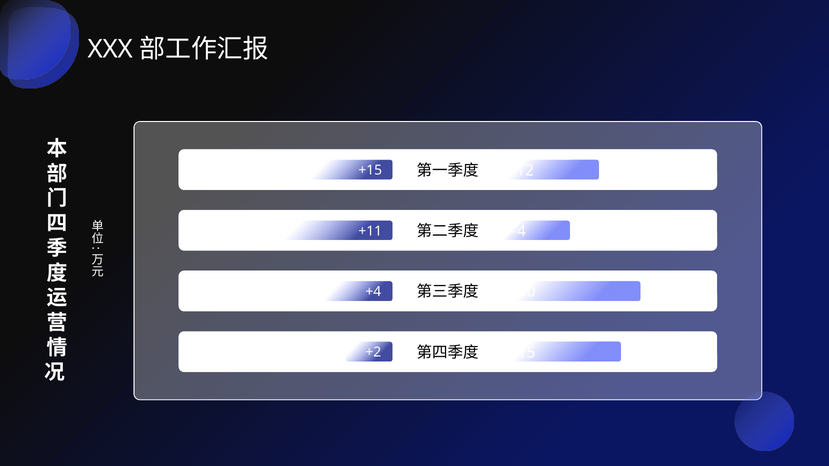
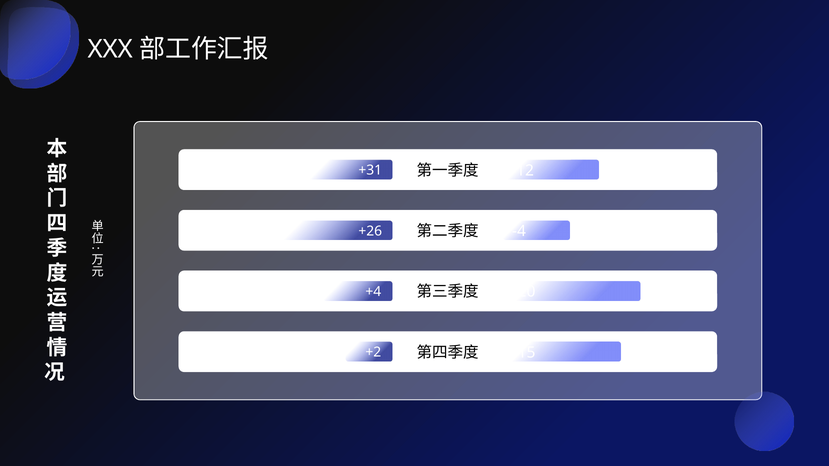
+15: +15 -> +31 (370, 171)
+11: +11 -> +26 (370, 231)
